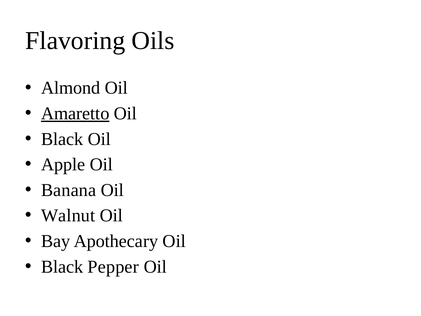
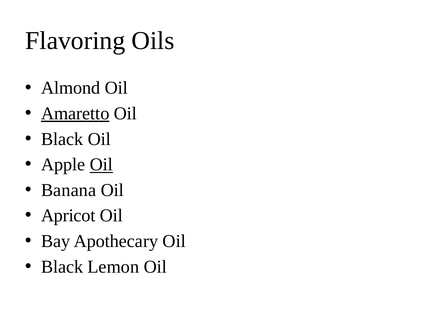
Oil underline: none -> present (101, 164)
Walnut: Walnut -> Apricot (68, 215)
Pepper: Pepper -> Lemon (113, 266)
